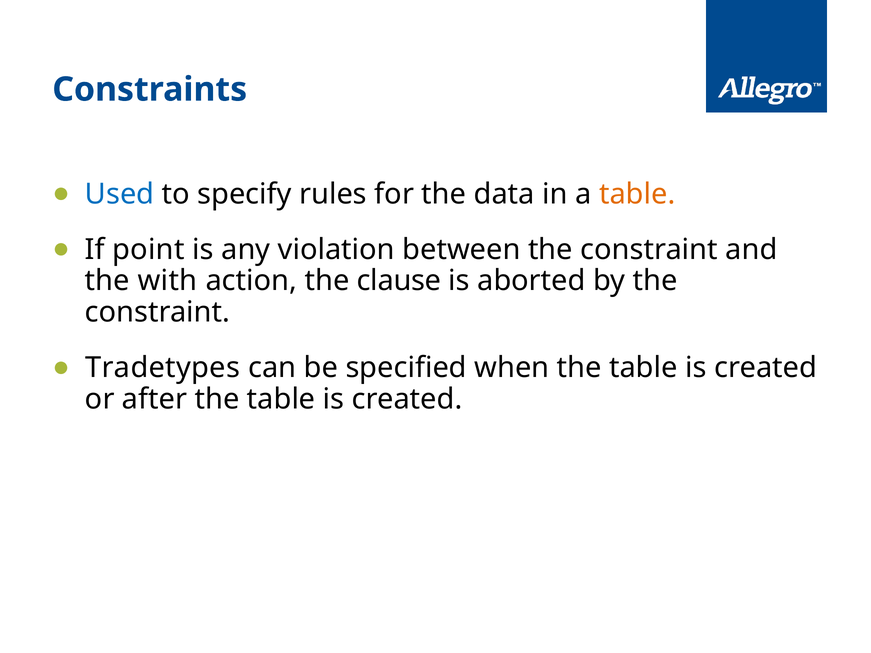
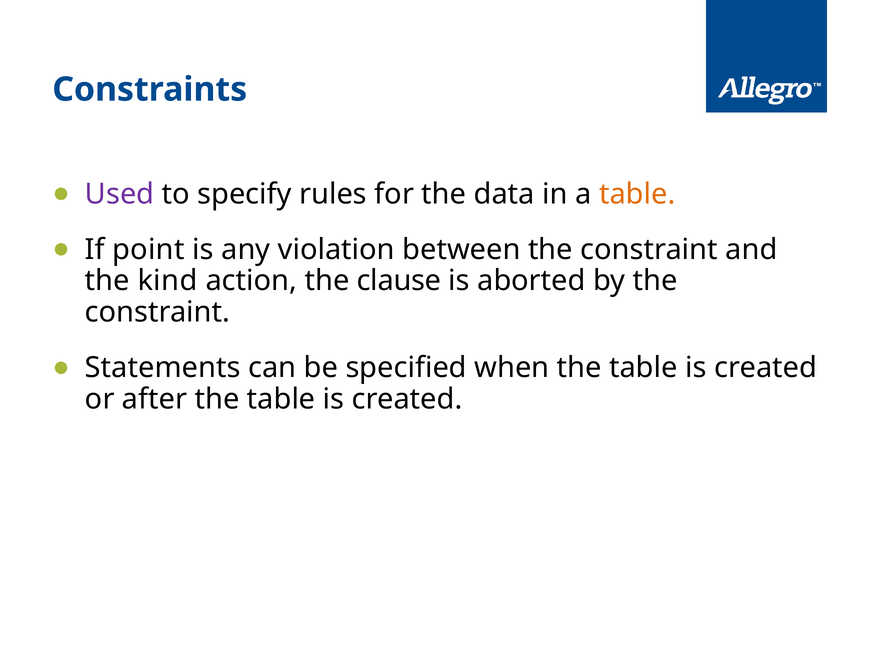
Used colour: blue -> purple (120, 194)
with: with -> kind (168, 281)
Tradetypes: Tradetypes -> Statements (163, 368)
